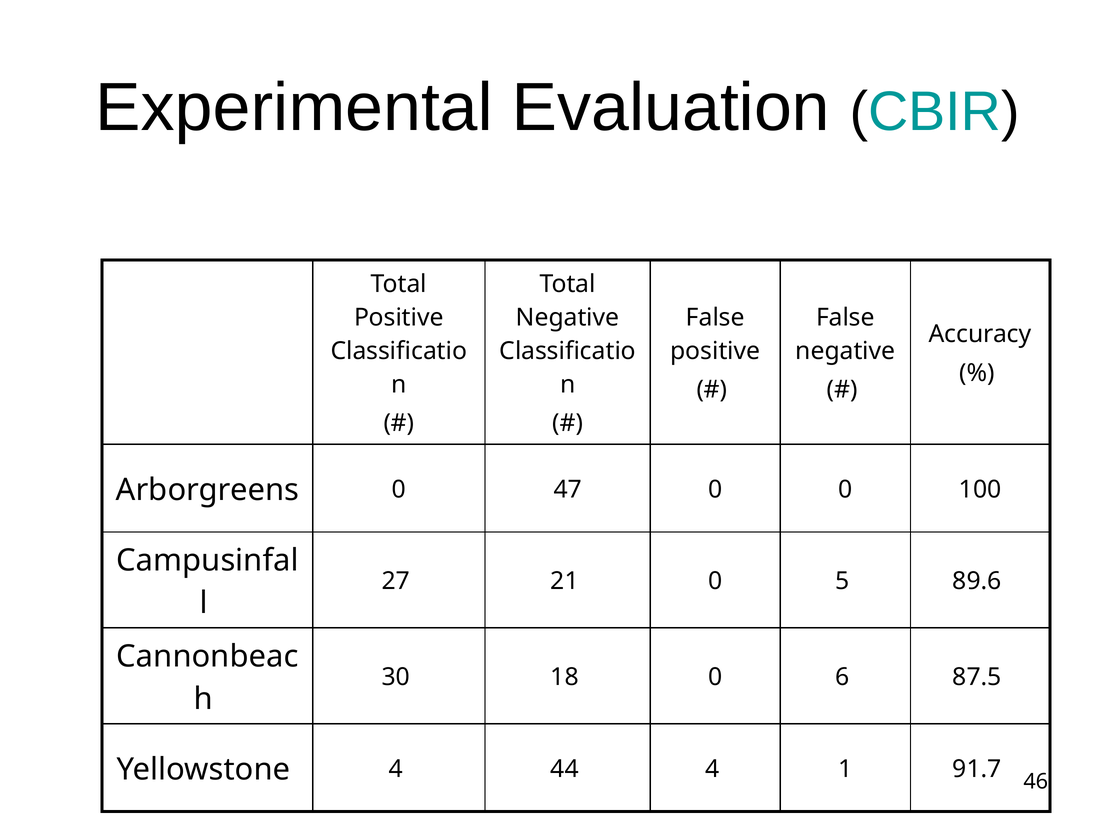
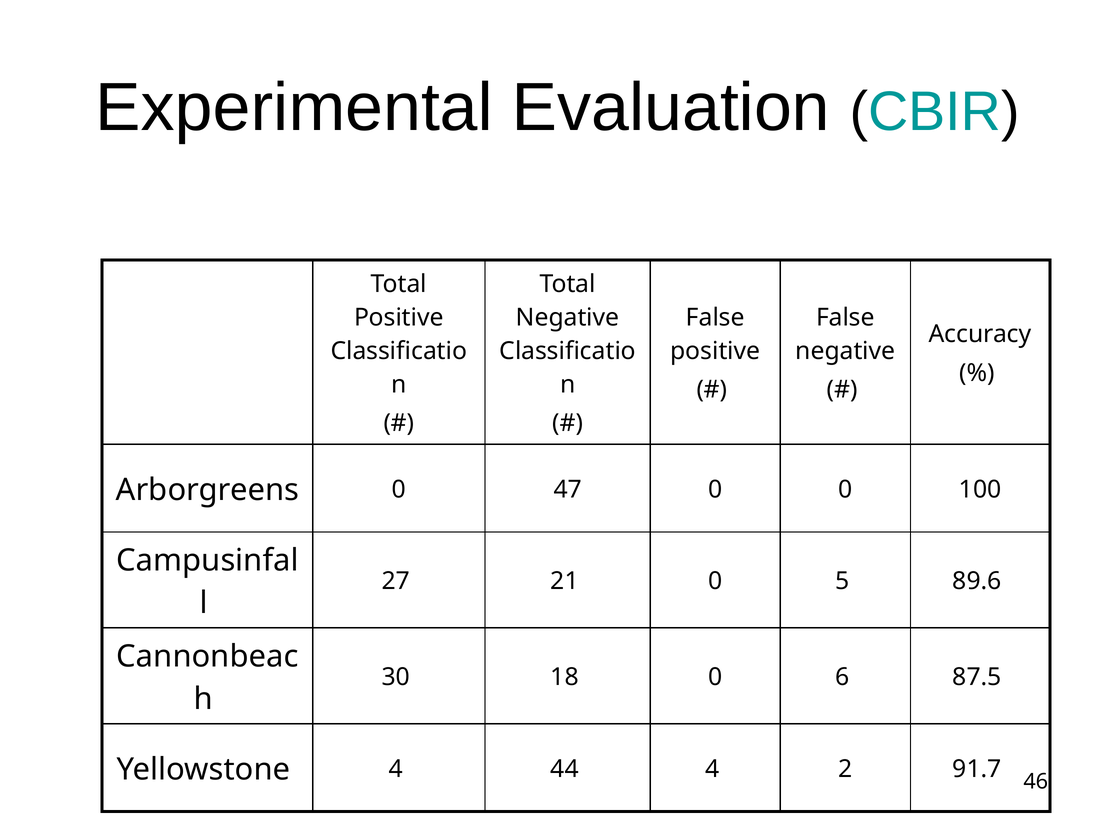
1: 1 -> 2 (845, 769)
